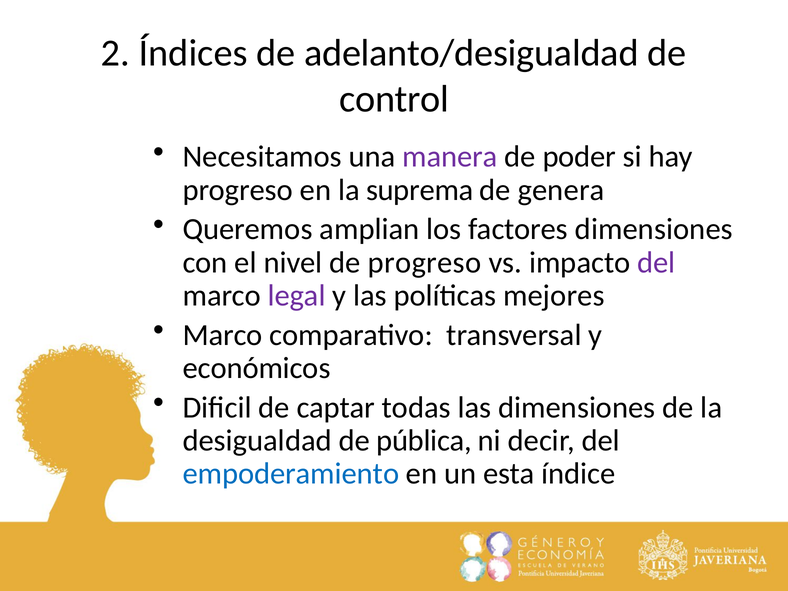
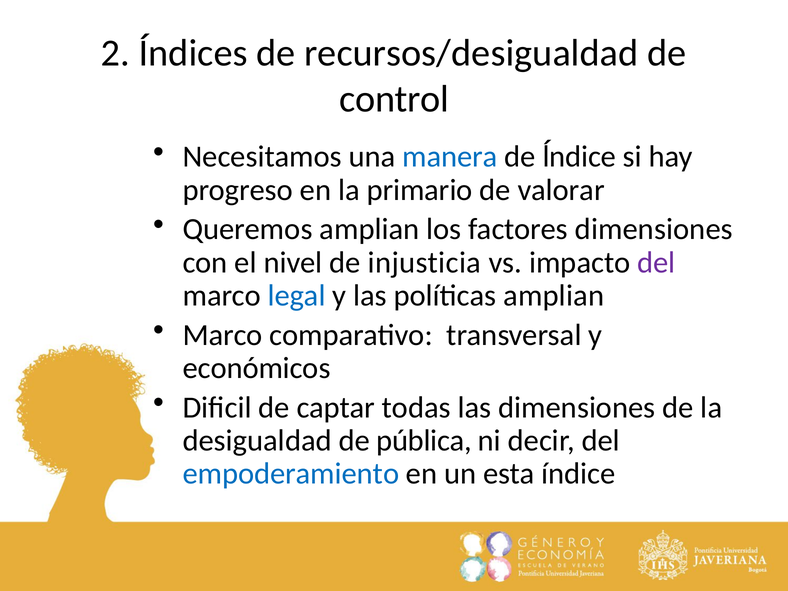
adelanto/desigualdad: adelanto/desigualdad -> recursos/desigualdad (471, 53)
manera colour: purple -> blue (450, 157)
poder: poder -> ĺndice (579, 157)
suprema: suprema -> primario (420, 190)
genera: genera -> valorar (561, 190)
de progreso: progreso -> injusticia (424, 262)
legal colour: purple -> blue (297, 296)
políticas mejores: mejores -> amplian (554, 296)
